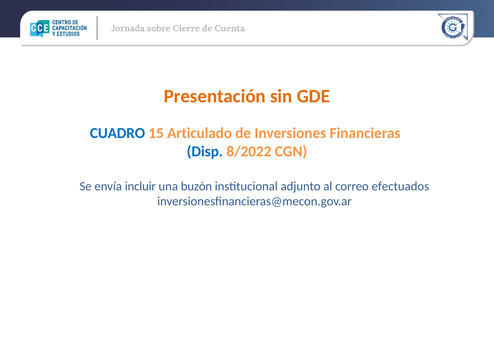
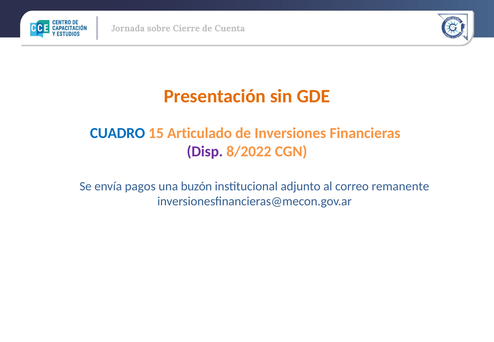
Disp colour: blue -> purple (205, 151)
incluir: incluir -> pagos (140, 186)
efectuados: efectuados -> remanente (400, 186)
